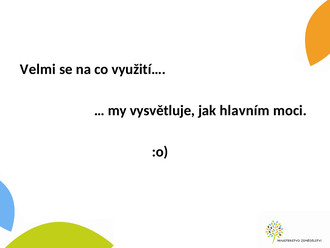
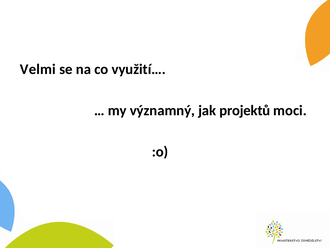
vysvětluje: vysvětluje -> významný (162, 110)
hlavním: hlavním -> projektů (245, 110)
